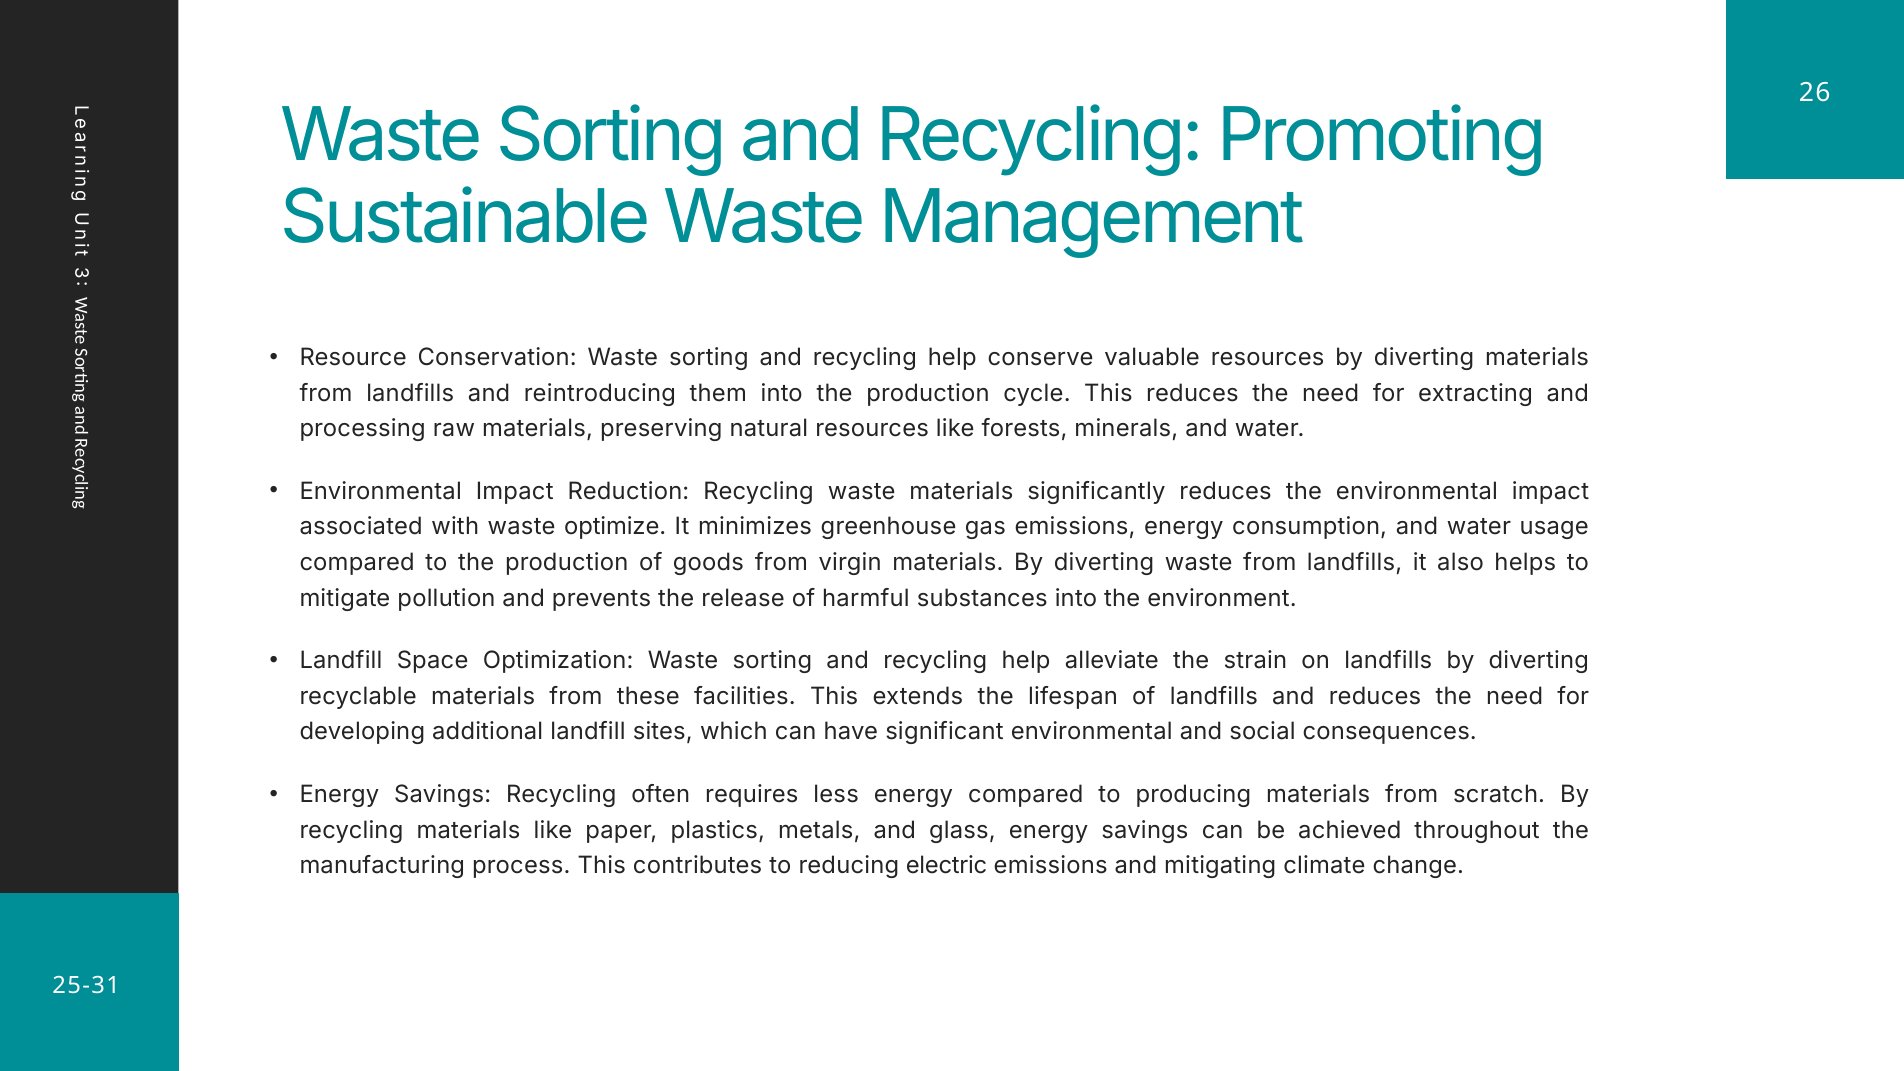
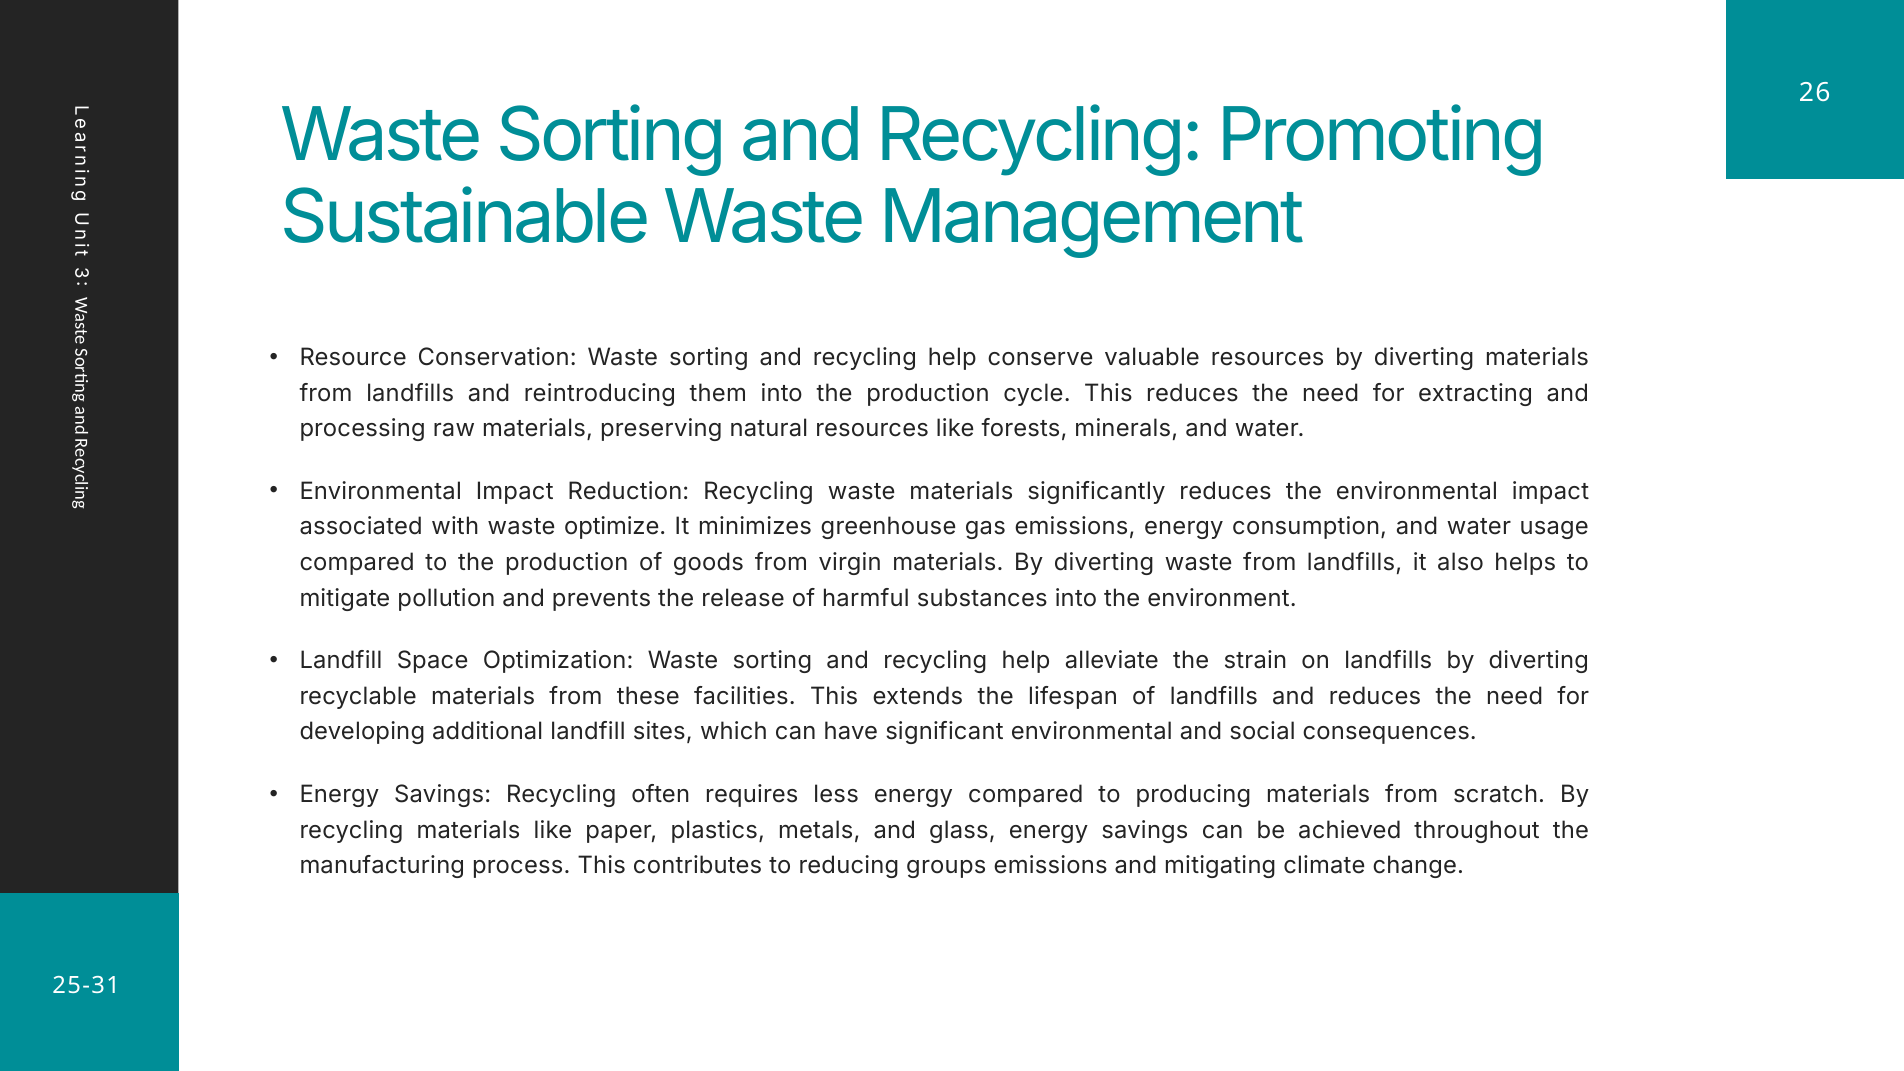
electric: electric -> groups (946, 866)
